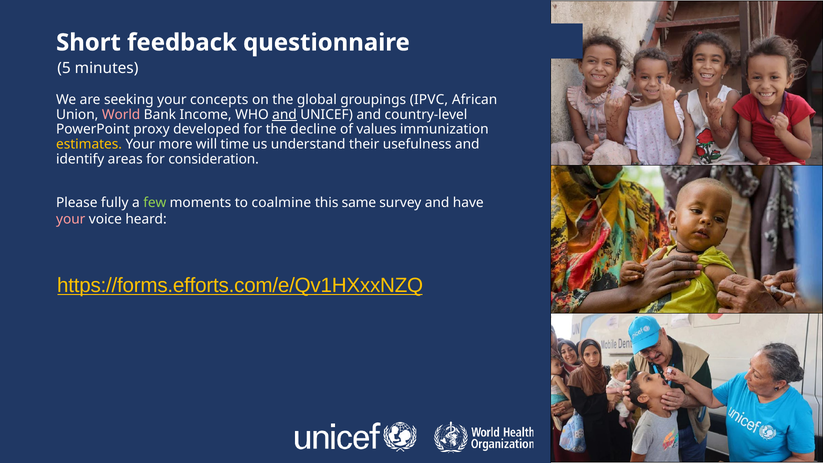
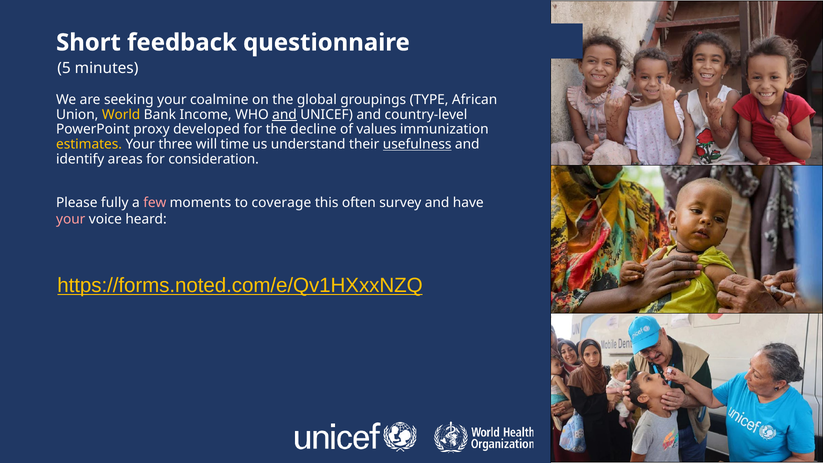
concepts: concepts -> coalmine (219, 100)
IPVC: IPVC -> TYPE (429, 100)
World colour: pink -> yellow (121, 115)
more: more -> three (175, 144)
usefulness underline: none -> present (417, 144)
few colour: light green -> pink (155, 203)
coalmine: coalmine -> coverage (281, 203)
same: same -> often (359, 203)
https://forms.efforts.com/e/Qv1HXxxNZQ: https://forms.efforts.com/e/Qv1HXxxNZQ -> https://forms.noted.com/e/Qv1HXxxNZQ (240, 285)
